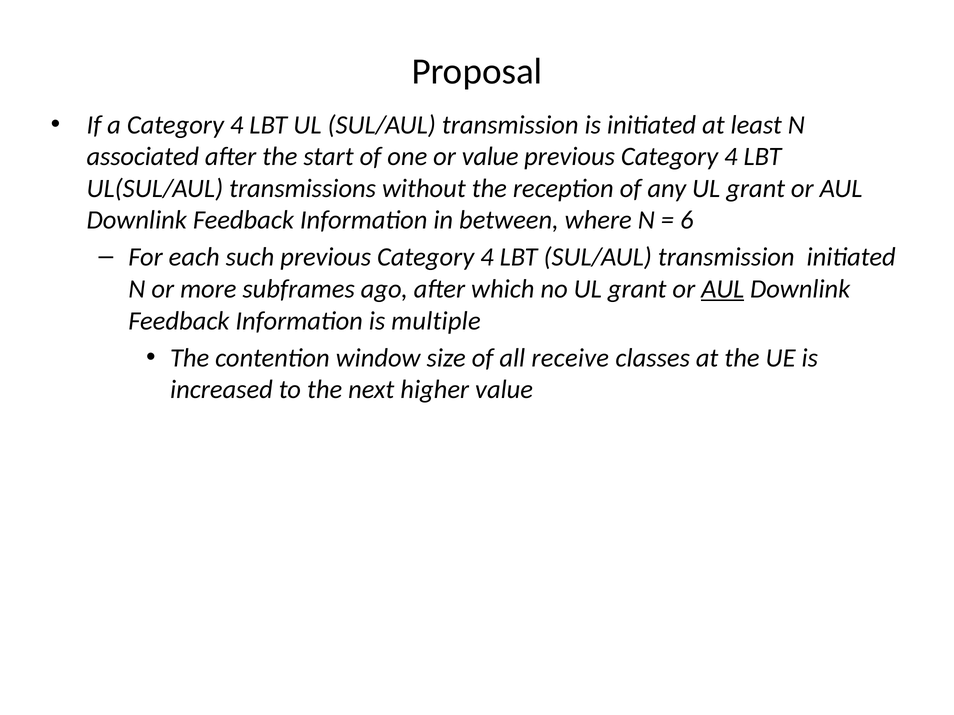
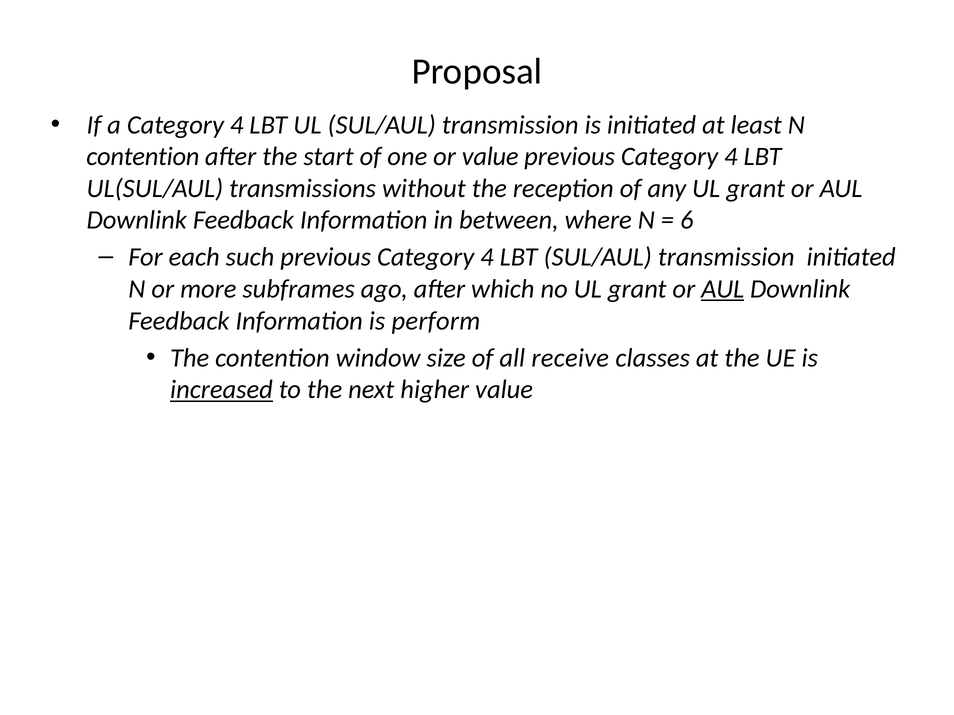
associated: associated -> contention (143, 157)
multiple: multiple -> perform (436, 321)
increased underline: none -> present (221, 390)
